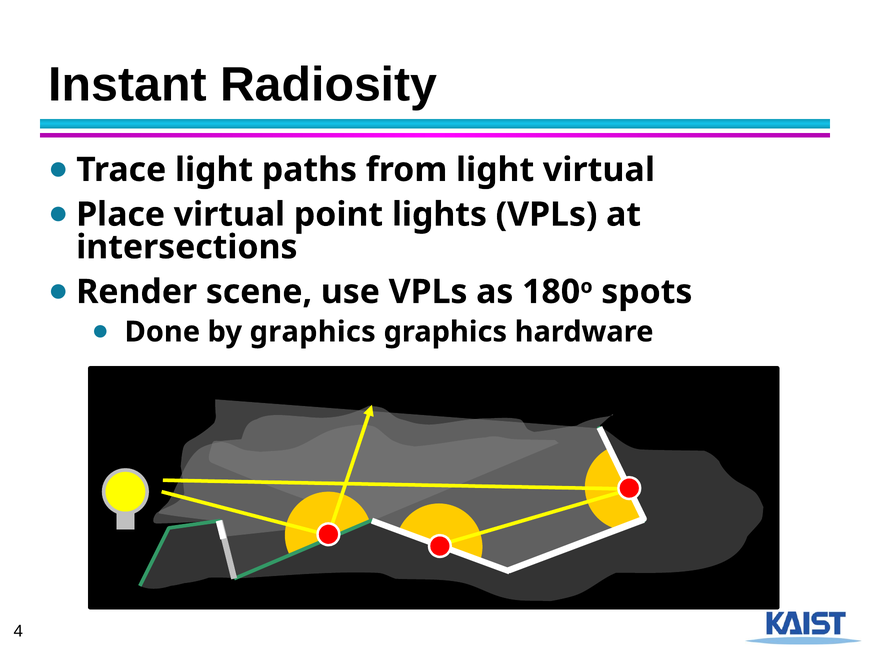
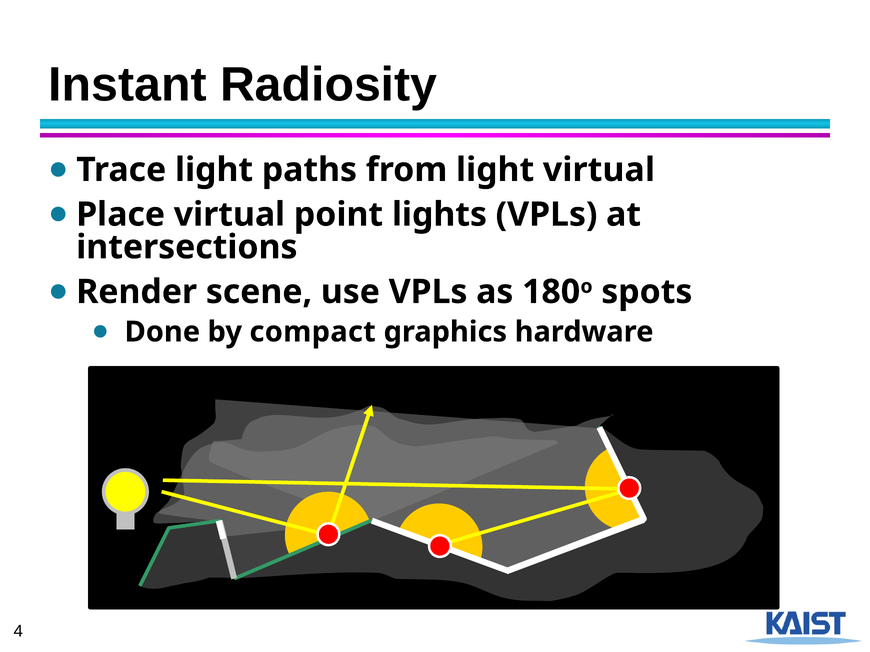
by graphics: graphics -> compact (313, 332)
